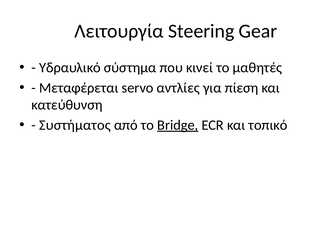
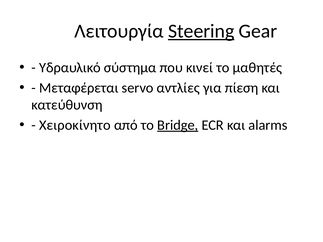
Steering underline: none -> present (201, 31)
Συστήματος: Συστήματος -> Χειροκίνητο (75, 125)
τοπικό: τοπικό -> alarms (268, 125)
